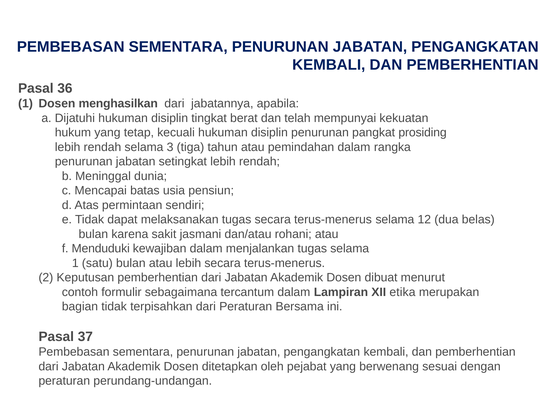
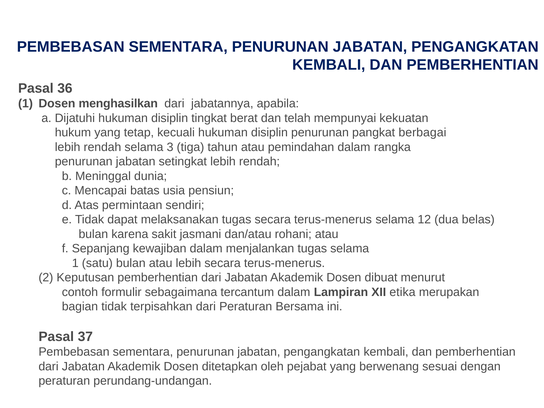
prosiding: prosiding -> berbagai (422, 133)
Menduduki: Menduduki -> Sepanjang (101, 249)
